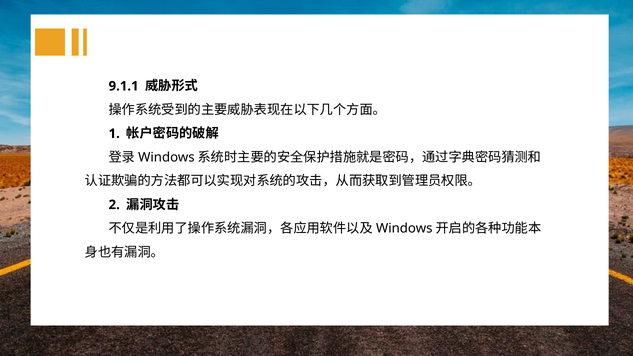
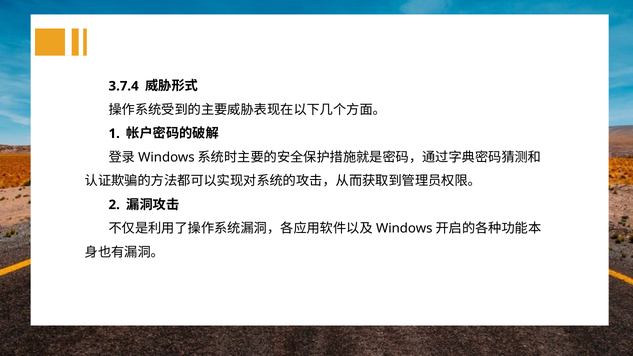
9.1.1: 9.1.1 -> 3.7.4 (124, 86)
